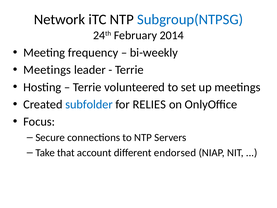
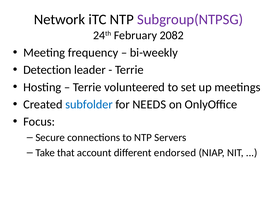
Subgroup(NTPSG colour: blue -> purple (190, 19)
2014: 2014 -> 2082 (172, 35)
Meetings: Meetings -> Detection (47, 70)
RELIES: RELIES -> NEEDS (149, 104)
